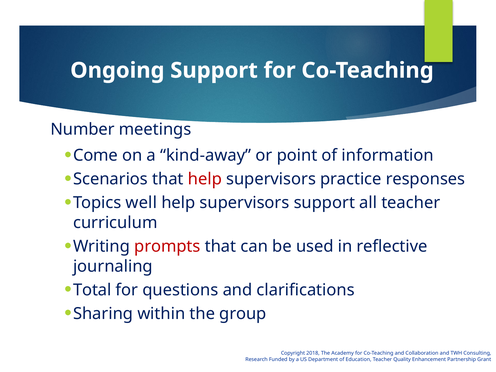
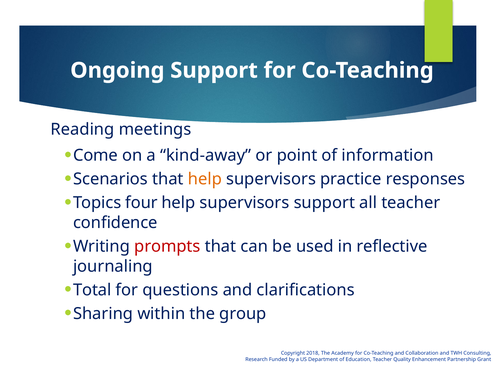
Number: Number -> Reading (82, 129)
help colour: red -> orange (205, 179)
well: well -> four (141, 203)
curriculum: curriculum -> confidence (115, 223)
